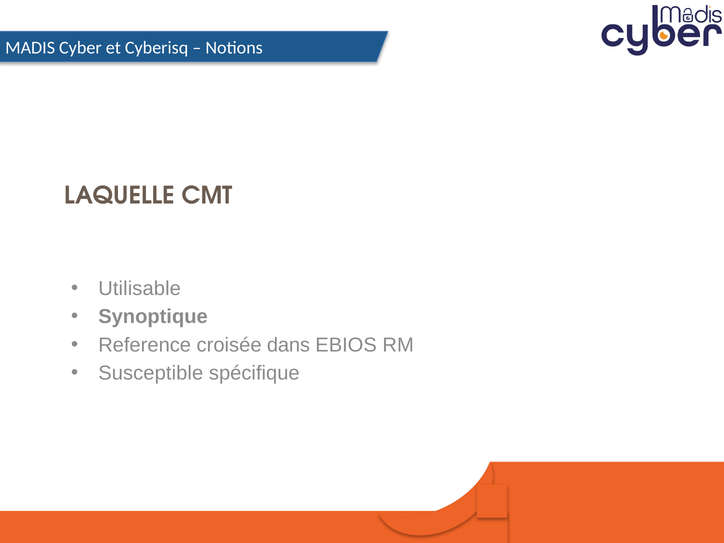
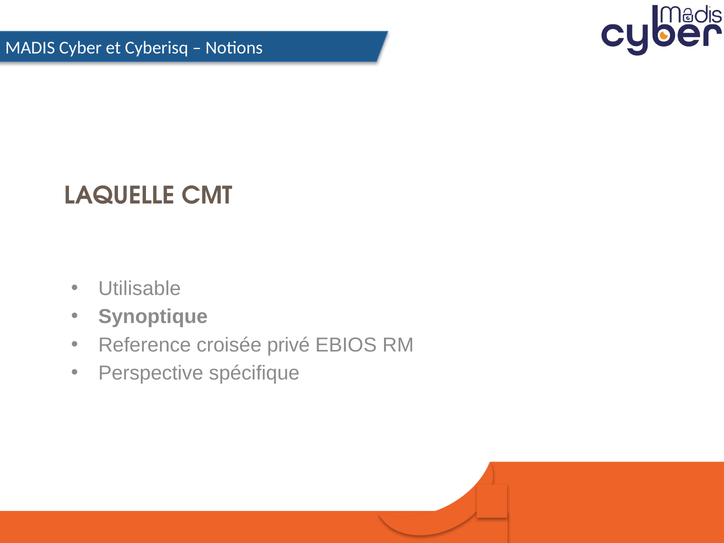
dans: dans -> privé (289, 345)
Susceptible: Susceptible -> Perspective (151, 373)
